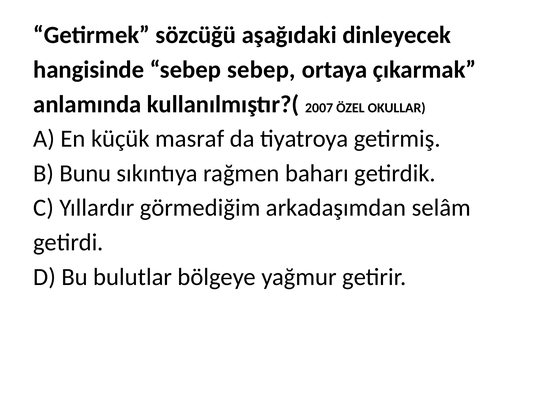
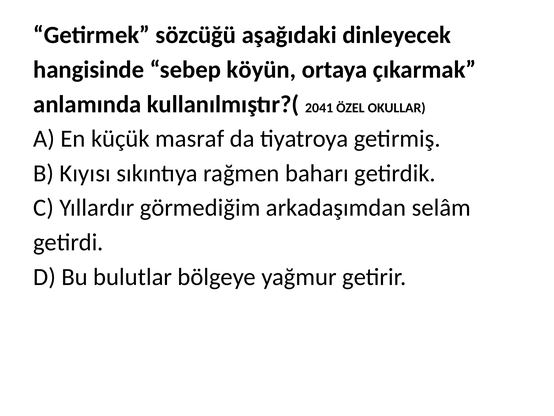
sebep sebep: sebep -> köyün (261, 70)
2007: 2007 -> 2041 (319, 108)
Bunu: Bunu -> Kıyısı (85, 173)
